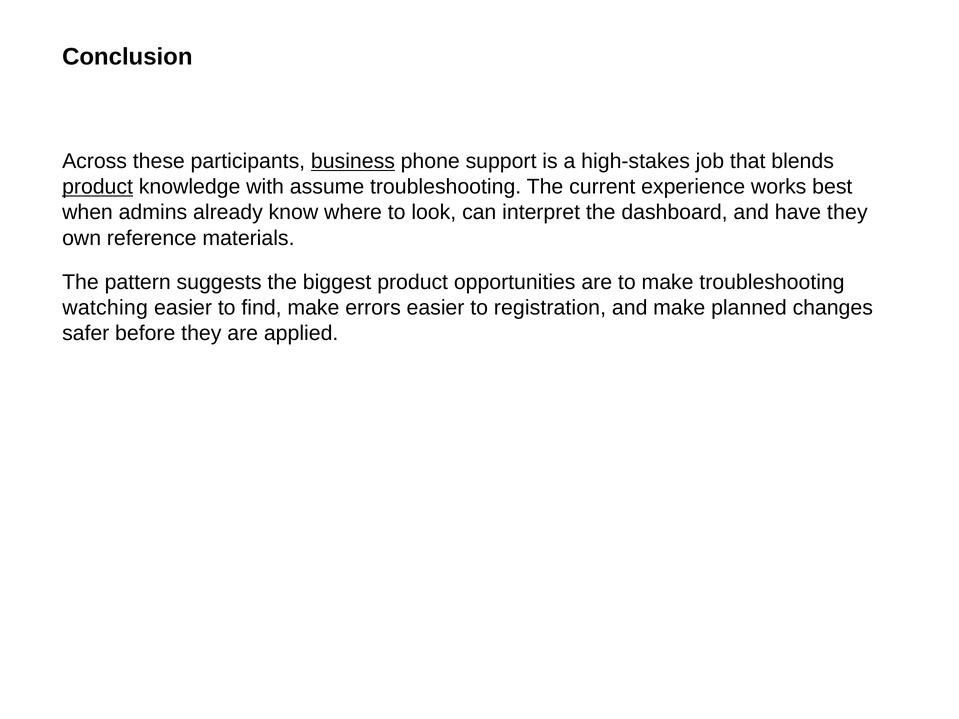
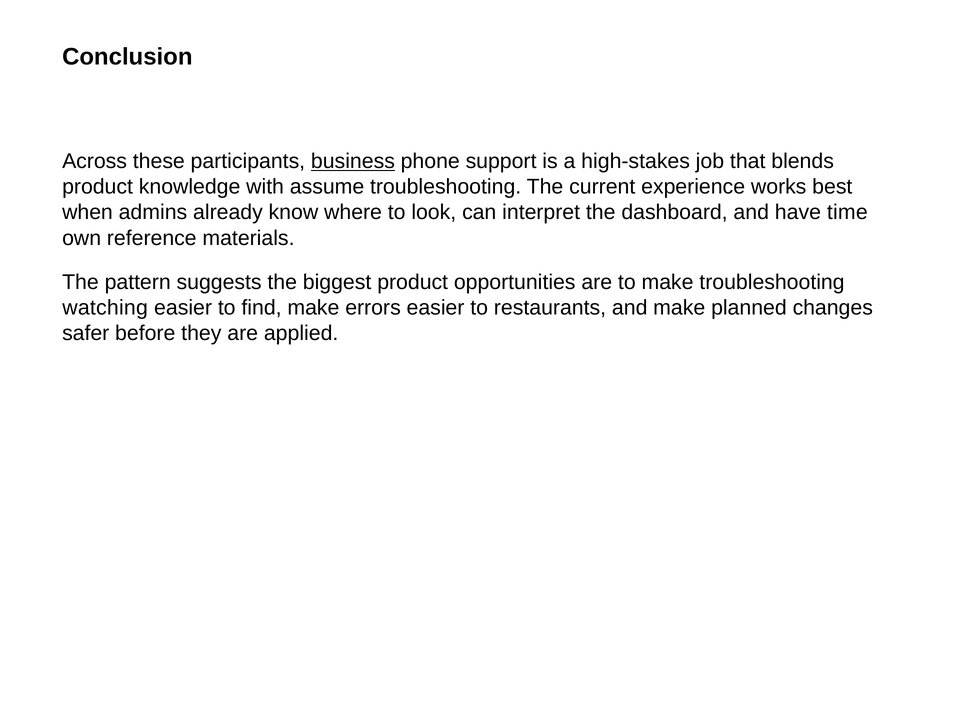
product underline: present -> none (98, 187)
have they: they -> time (847, 213)
registration: registration -> restaurants (550, 308)
